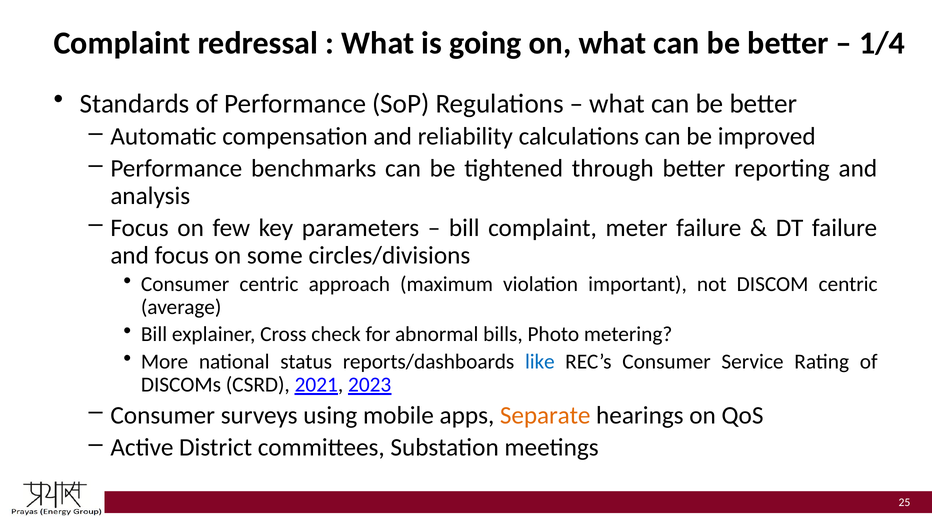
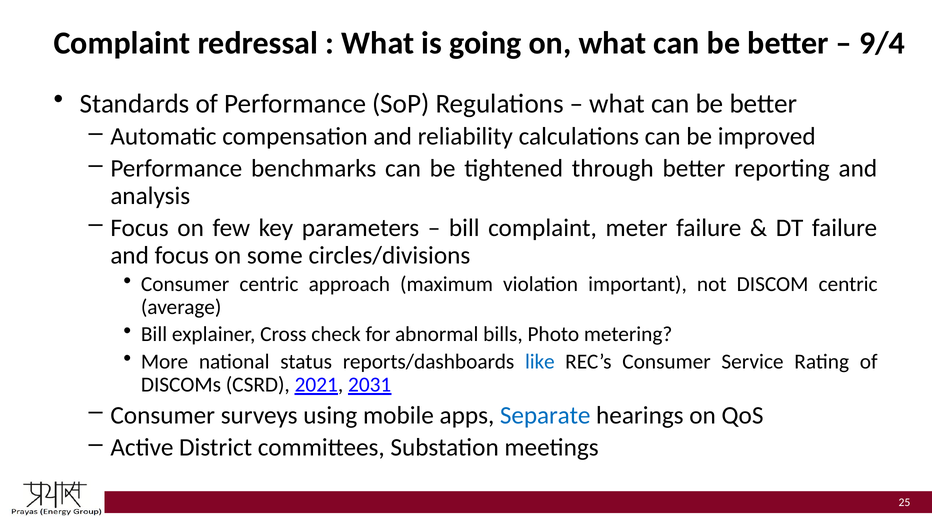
1/4: 1/4 -> 9/4 (882, 43)
2023: 2023 -> 2031 (370, 385)
Separate colour: orange -> blue (545, 416)
